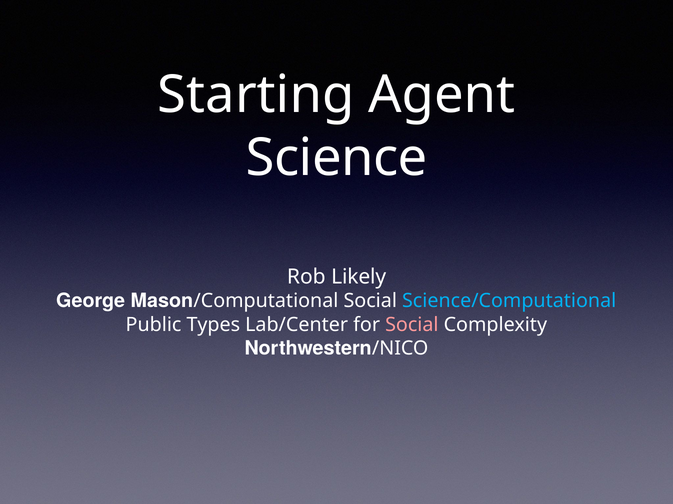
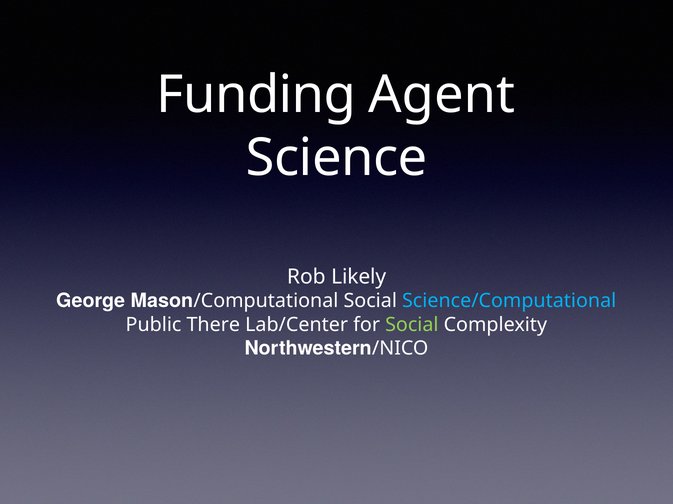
Starting: Starting -> Funding (256, 95)
Types: Types -> There (213, 325)
Social colour: pink -> light green (412, 325)
